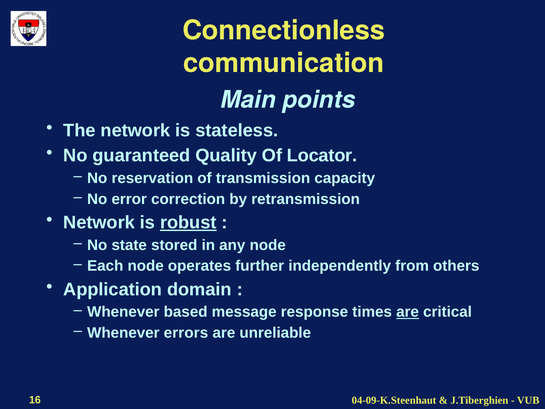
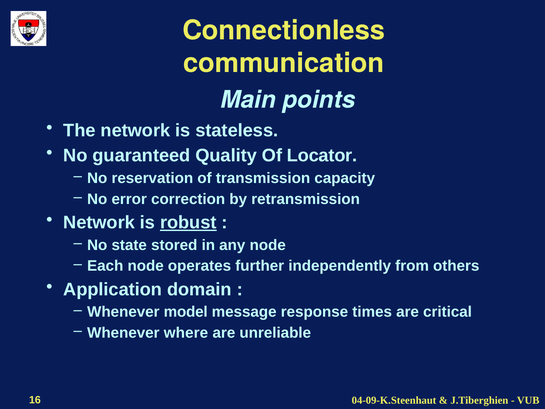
based: based -> model (186, 312)
are underline: present -> none (408, 312)
errors: errors -> where (186, 333)
